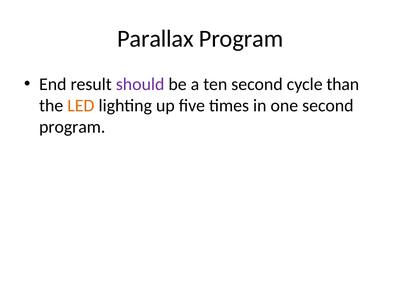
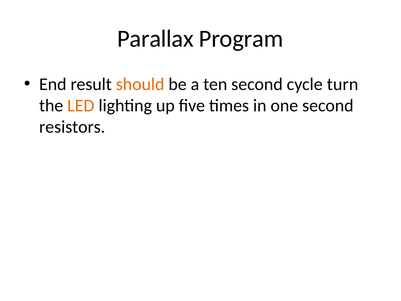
should colour: purple -> orange (140, 84)
than: than -> turn (343, 84)
program: program -> resistors (72, 127)
